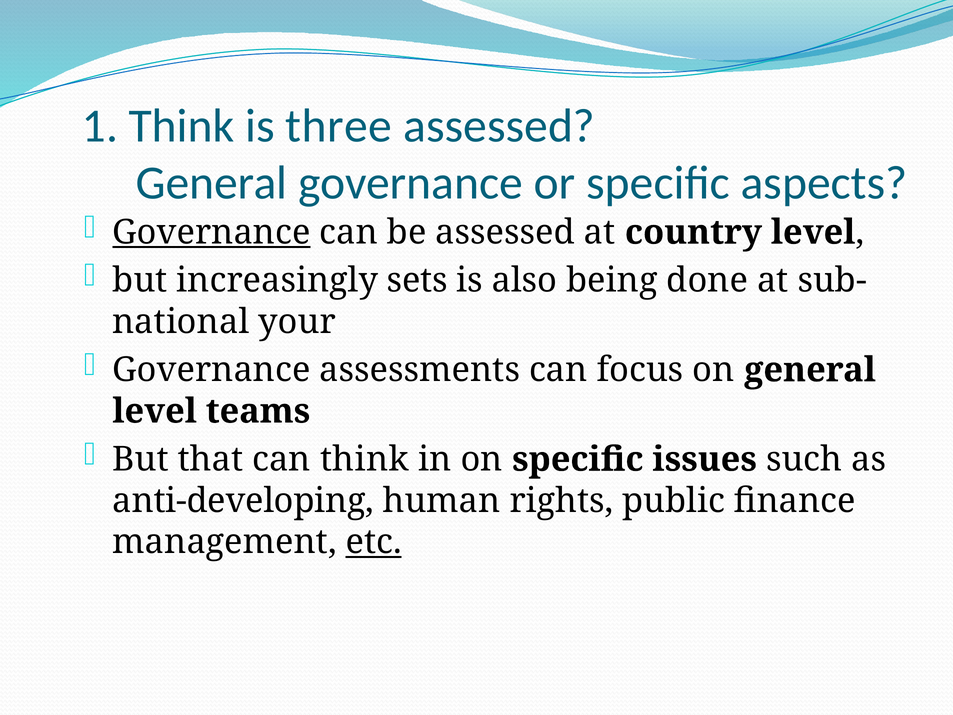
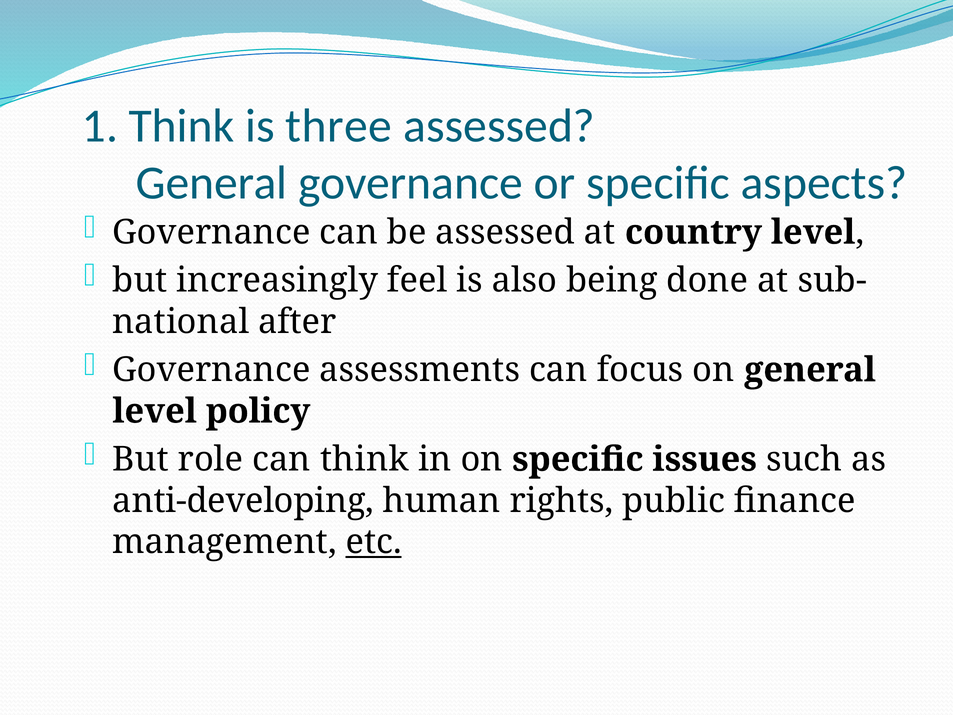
Governance underline: present -> none (211, 232)
sets: sets -> feel (417, 280)
your: your -> after (297, 322)
teams: teams -> policy (258, 411)
that: that -> role (210, 459)
